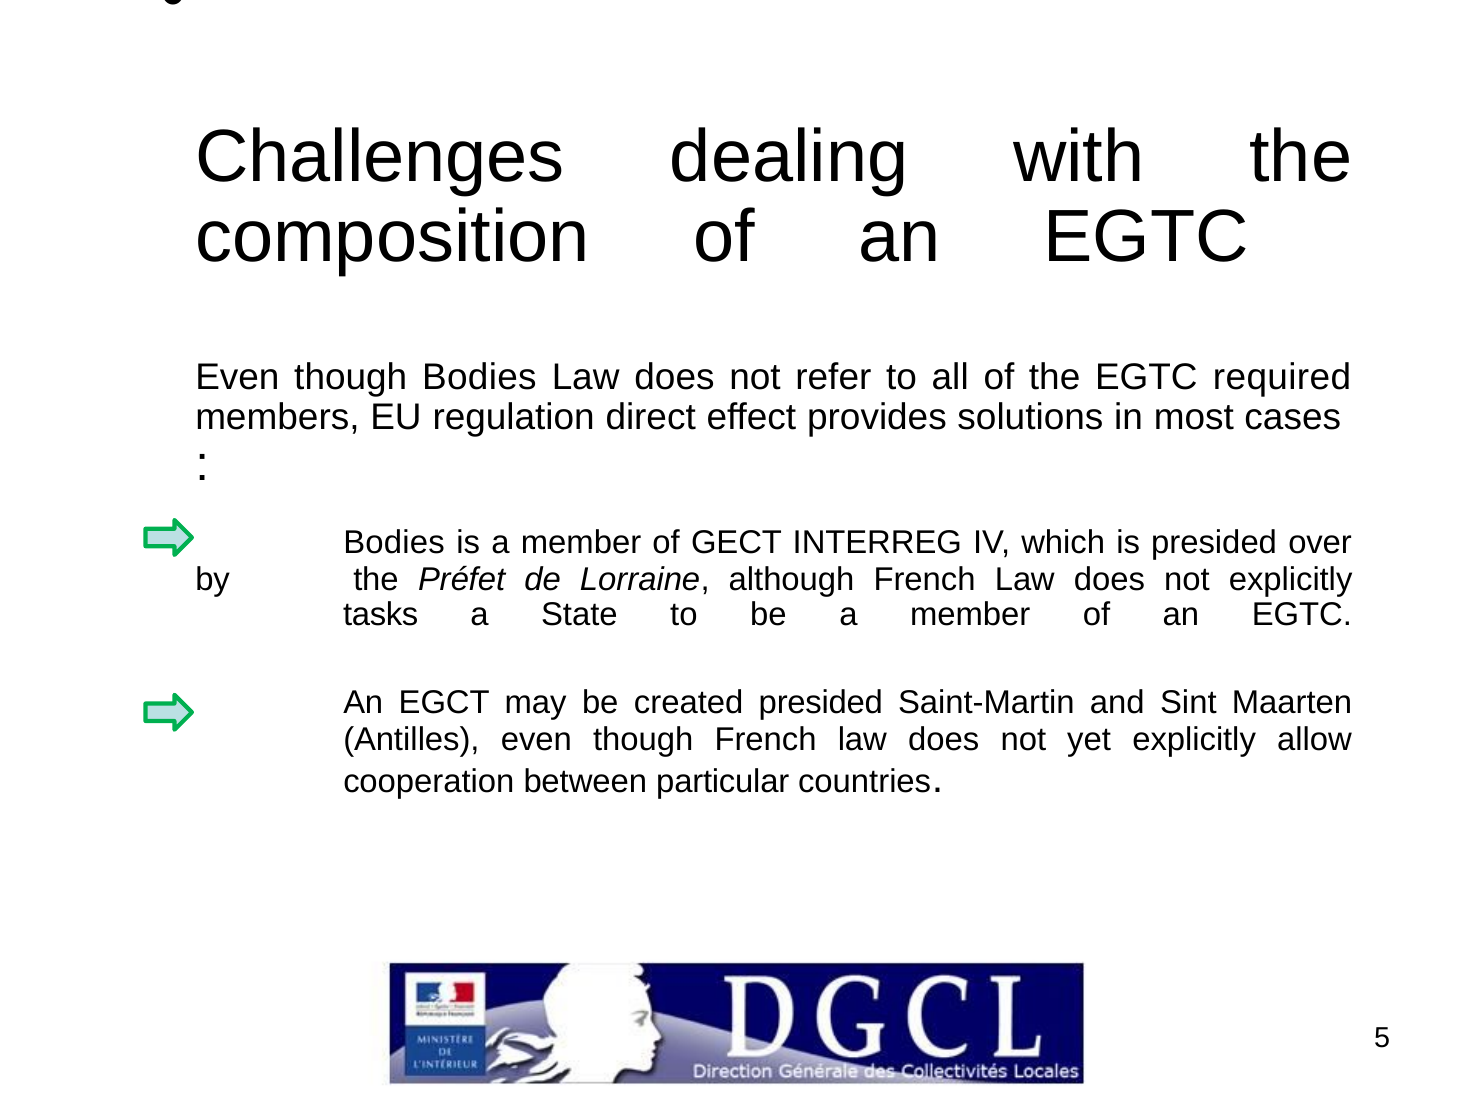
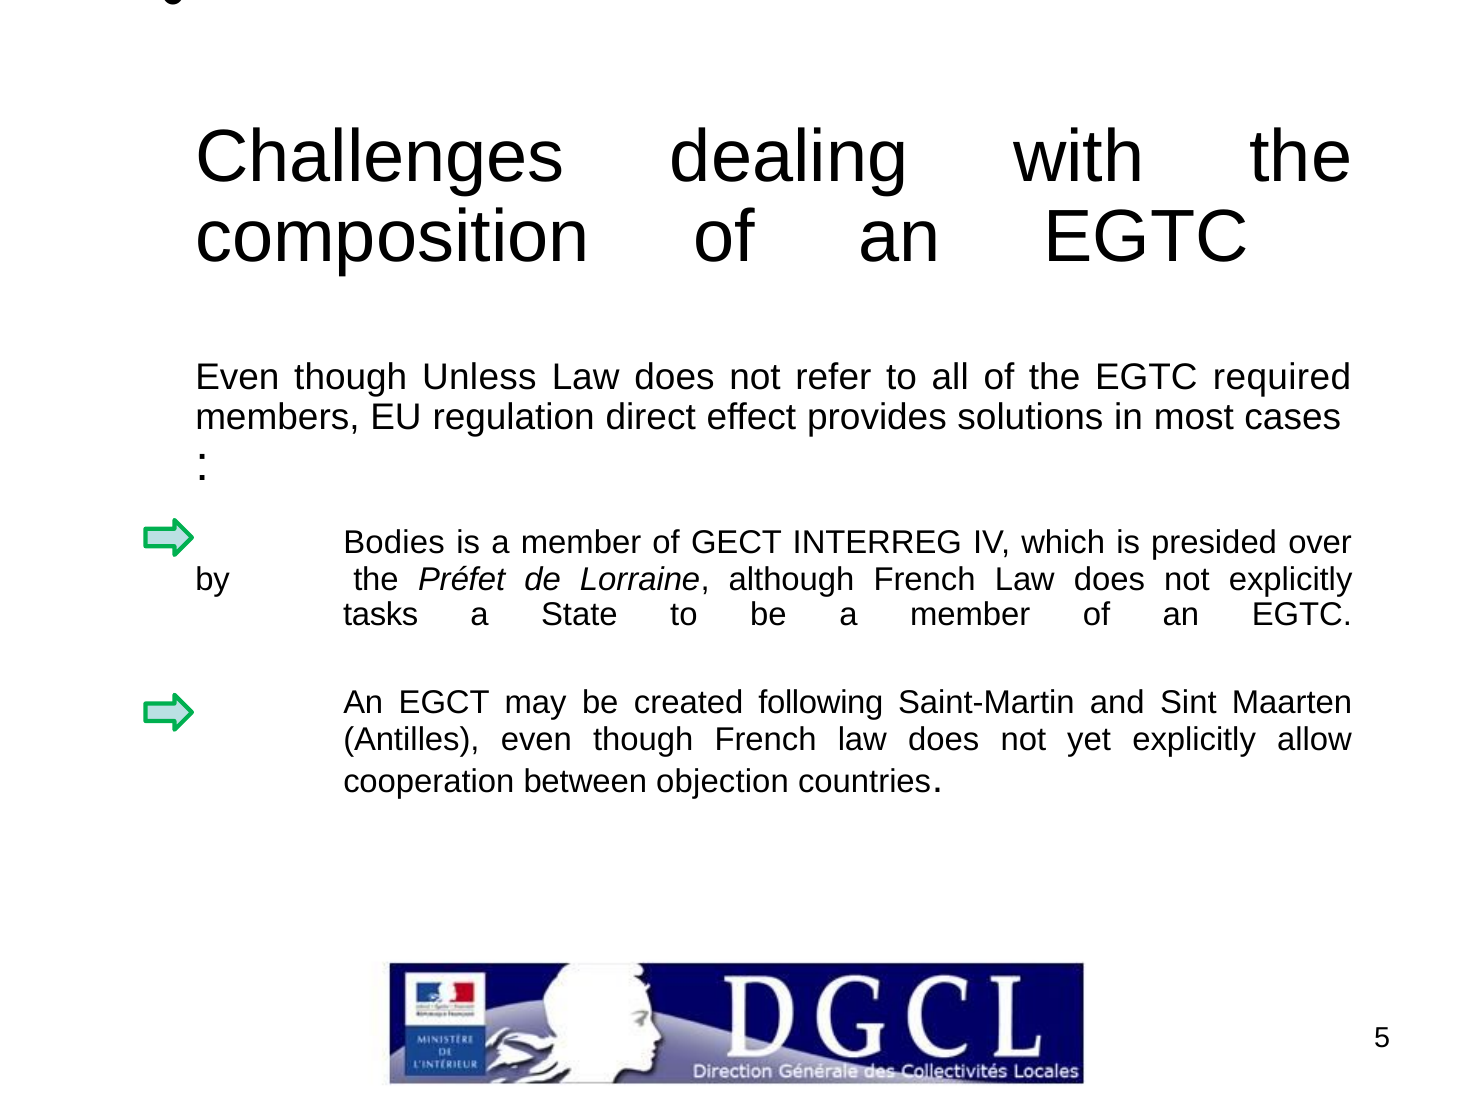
though Bodies: Bodies -> Unless (479, 377)
created presided: presided -> following (821, 702)
particular: particular -> objection (723, 782)
